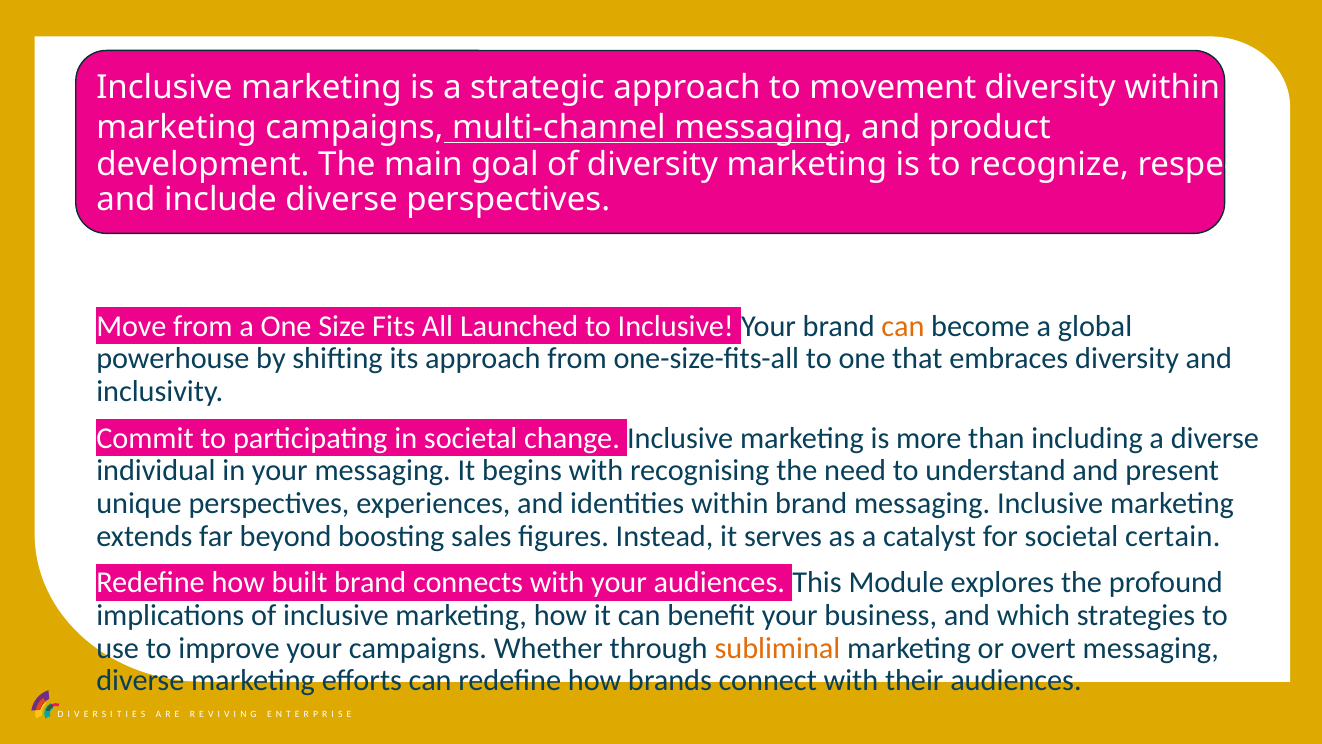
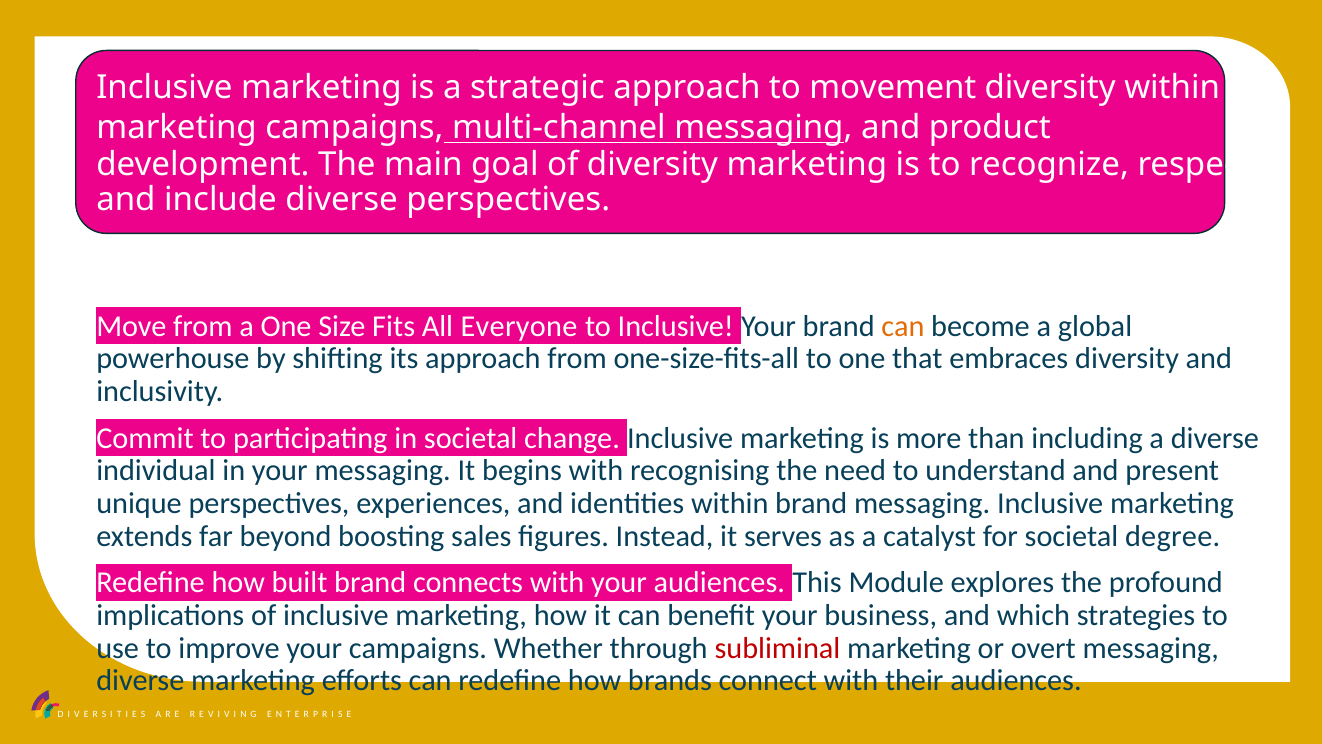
Launched: Launched -> Everyone (519, 326)
certain: certain -> degree (1173, 536)
subliminal colour: orange -> red (777, 648)
